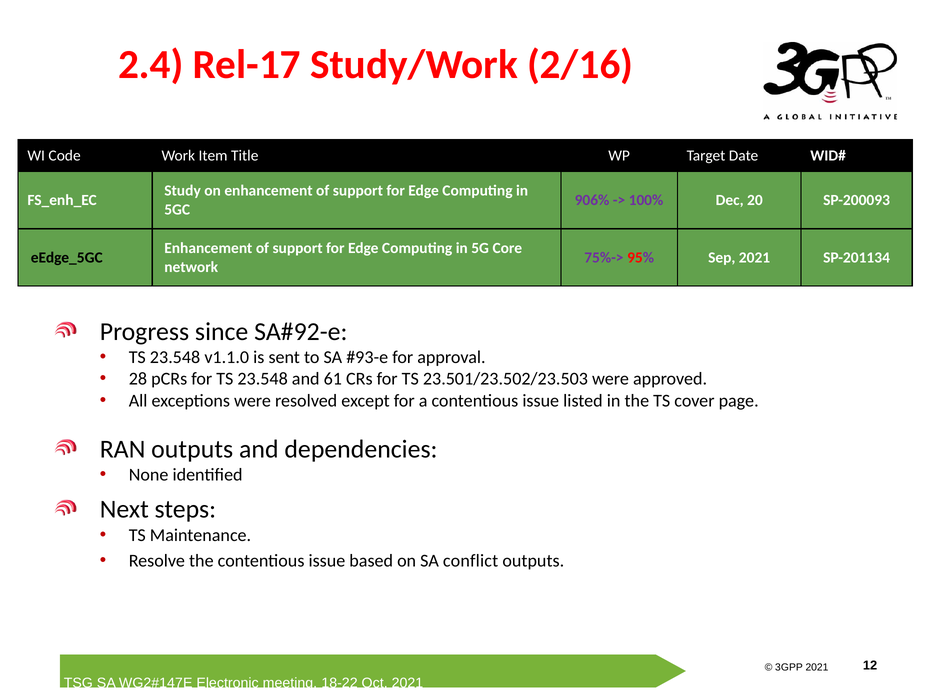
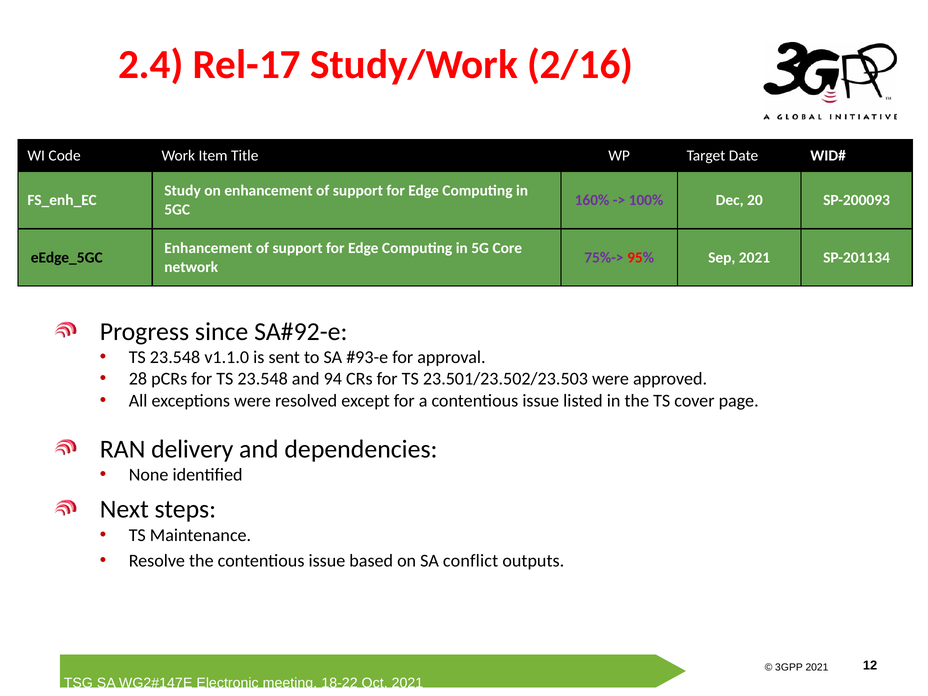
906%: 906% -> 160% (592, 200)
61: 61 -> 94 (333, 379)
RAN outputs: outputs -> delivery (192, 449)
